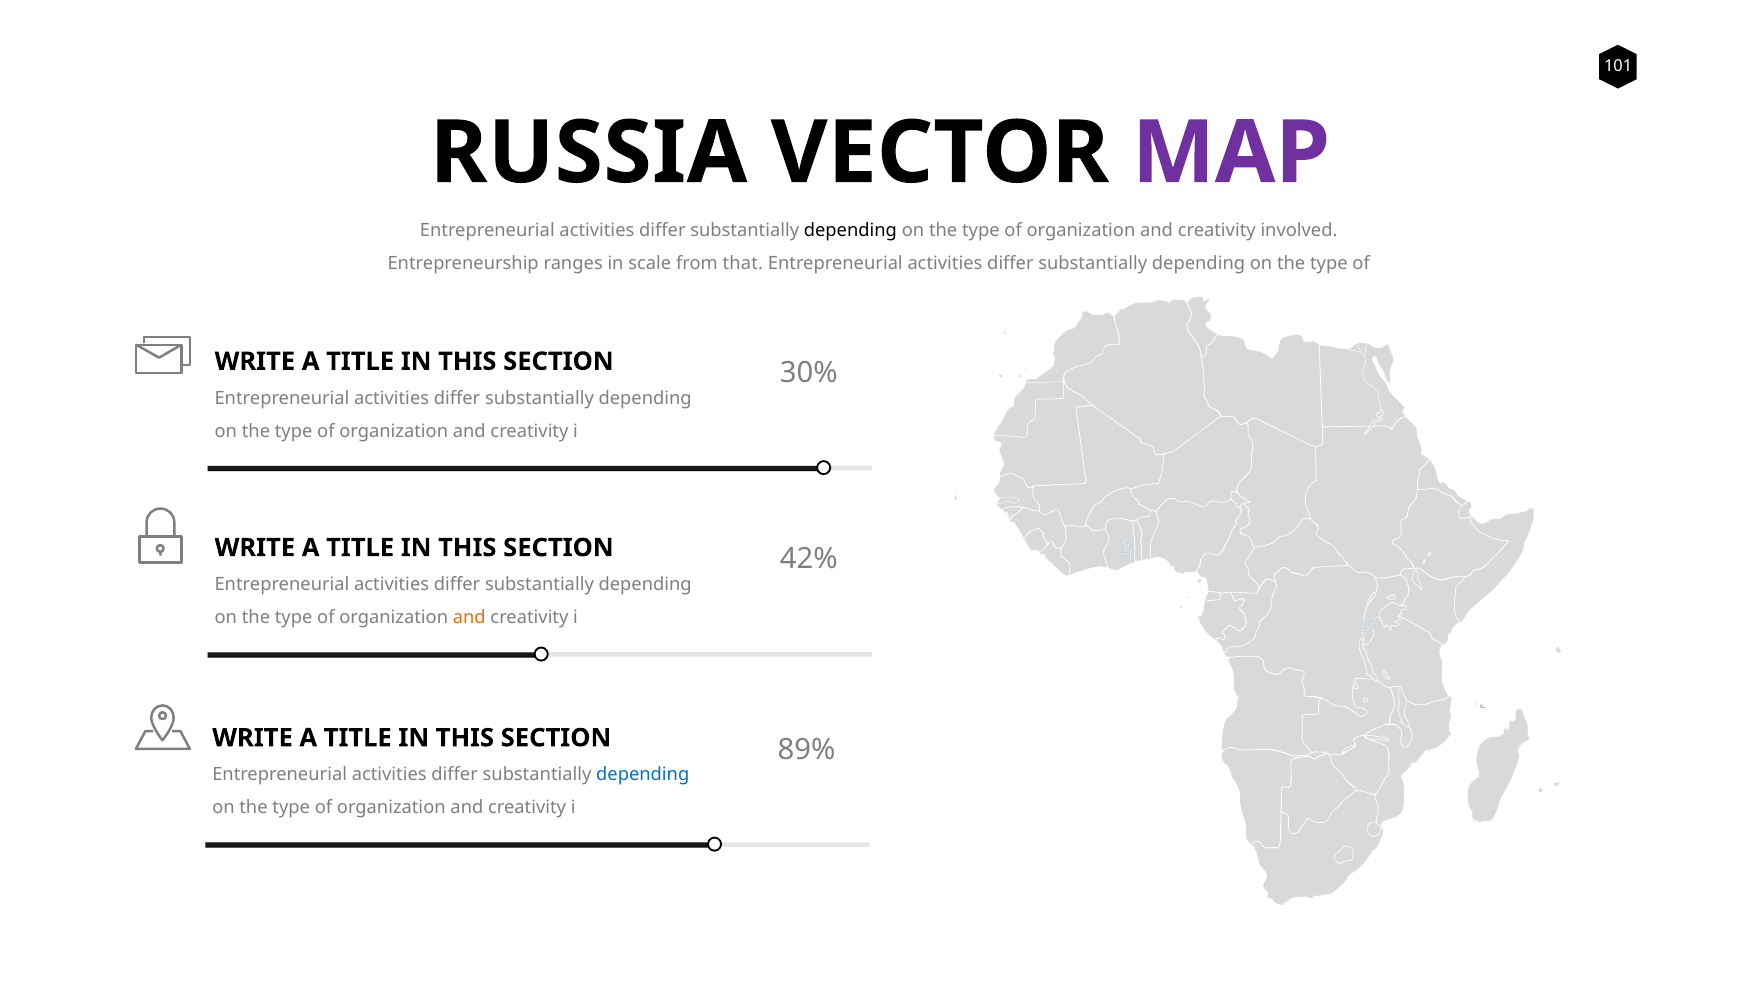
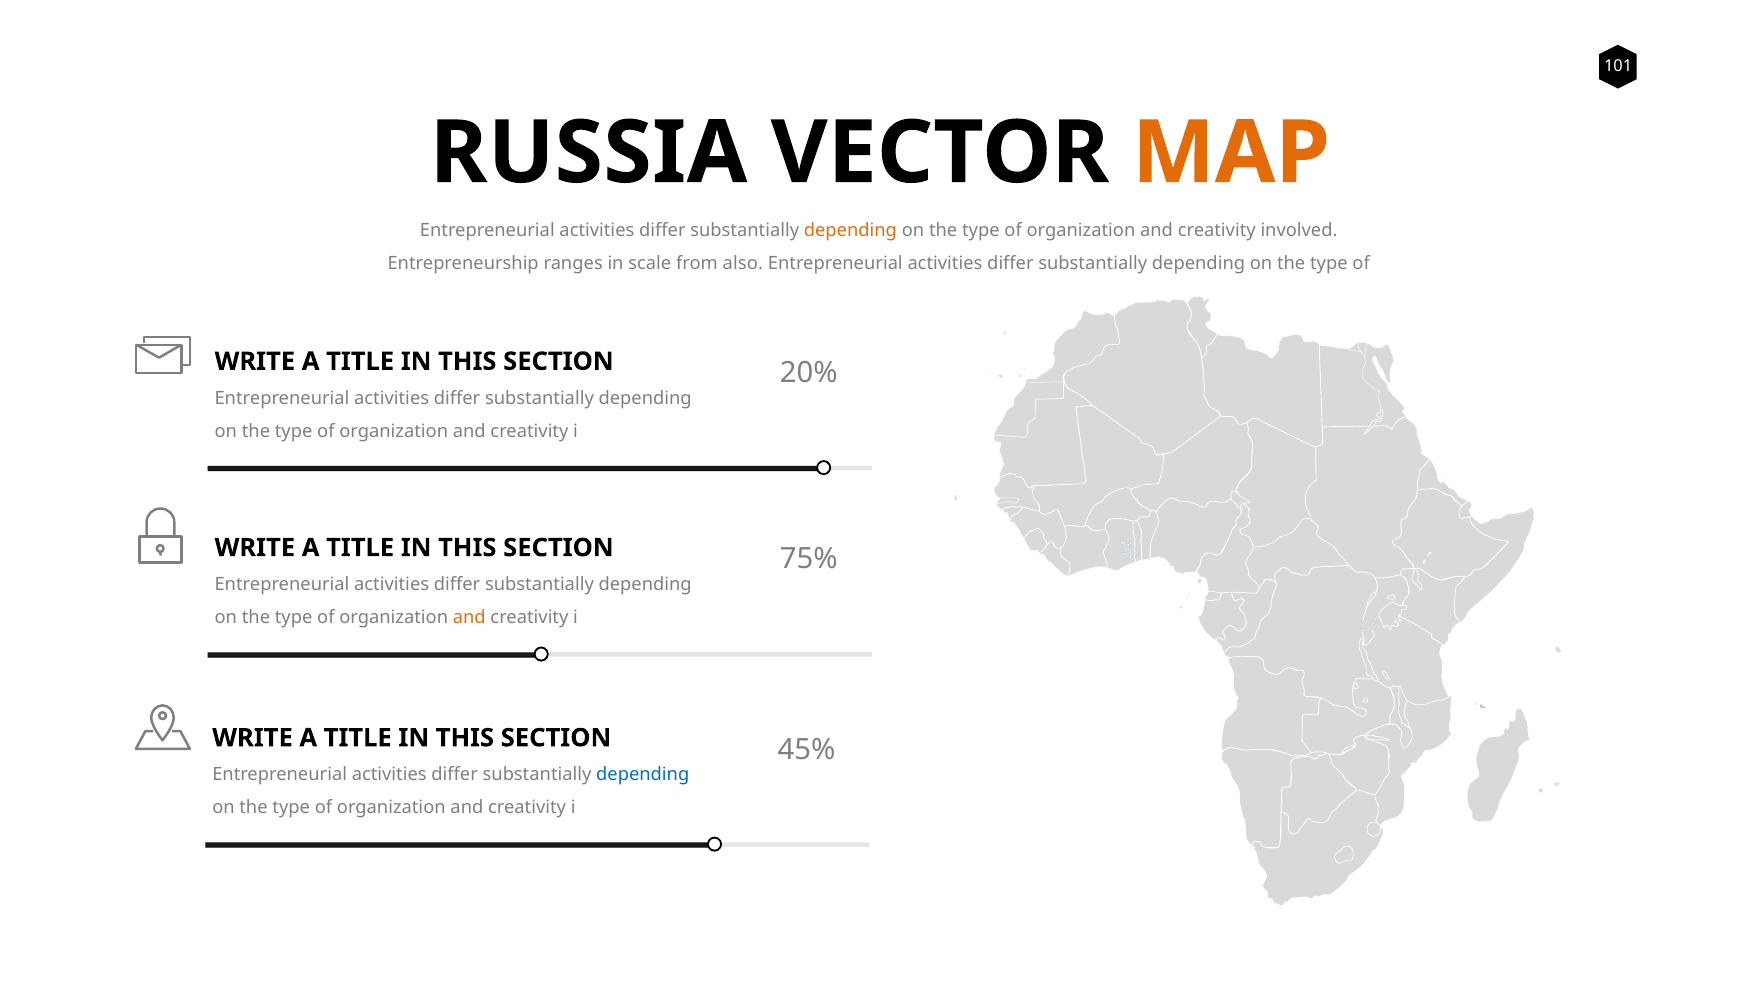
MAP colour: purple -> orange (1231, 153)
depending colour: black -> orange (850, 231)
that: that -> also (743, 264)
30%: 30% -> 20% (809, 373)
42%: 42% -> 75% (809, 559)
89%: 89% -> 45% (806, 749)
